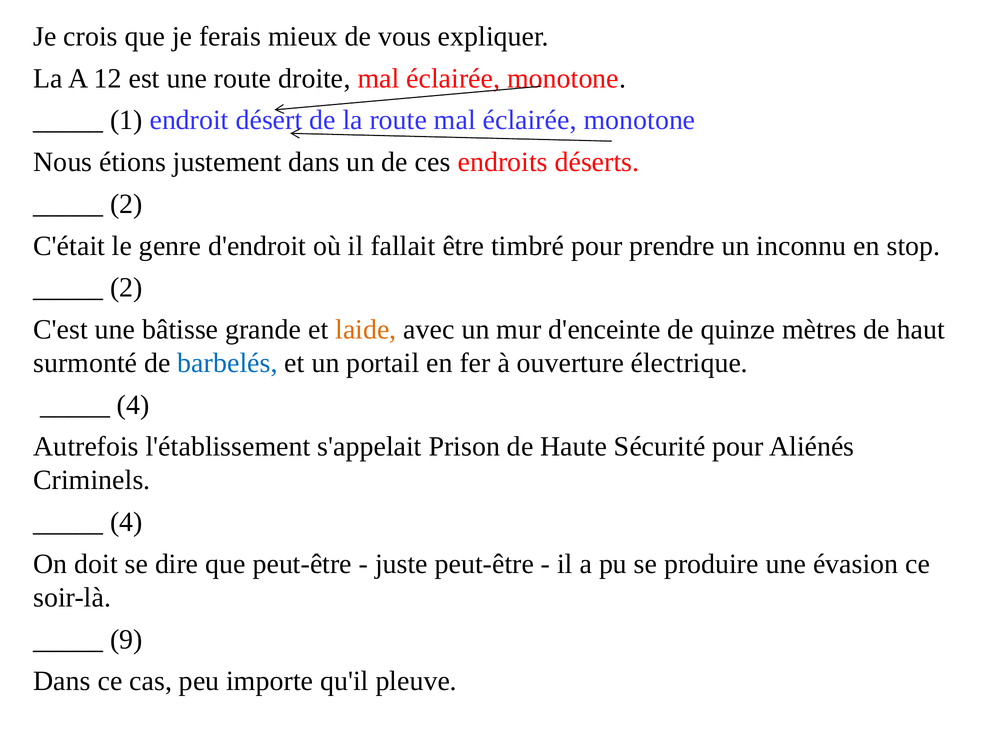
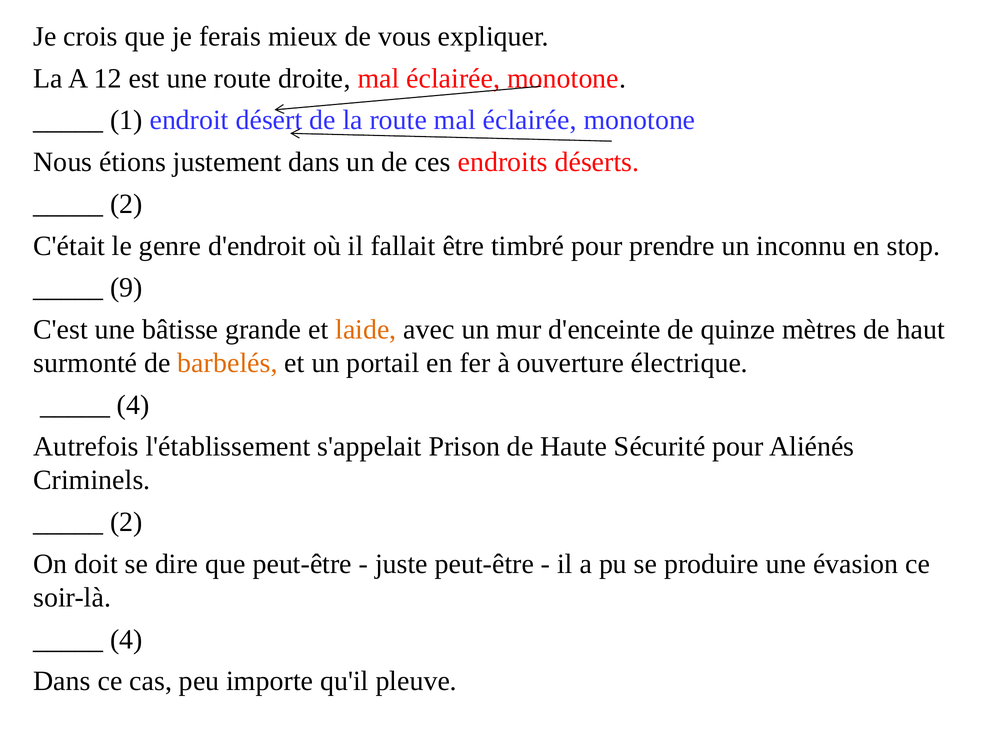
2: 2 -> 9 (126, 288)
barbelés colour: blue -> orange (228, 363)
4: 4 -> 2 (126, 522)
9: 9 -> 4 (126, 639)
